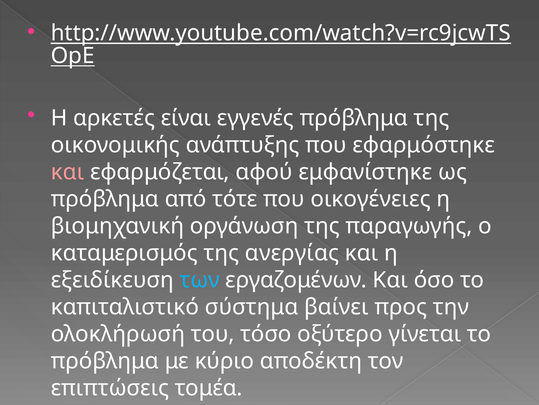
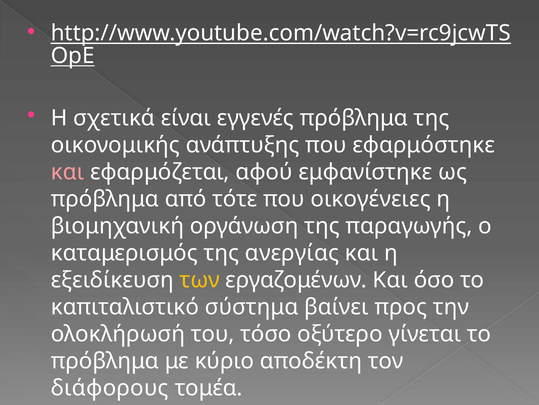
αρκετές: αρκετές -> σχετικά (114, 118)
των colour: light blue -> yellow (200, 279)
επιπτώσεις: επιπτώσεις -> διάφορους (110, 387)
